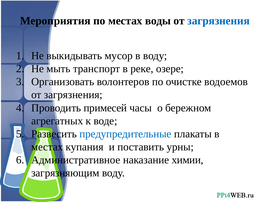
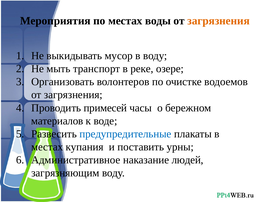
загрязнения colour: blue -> orange (219, 21)
агрегатных: агрегатных -> материалов (57, 121)
химии: химии -> людей (188, 160)
